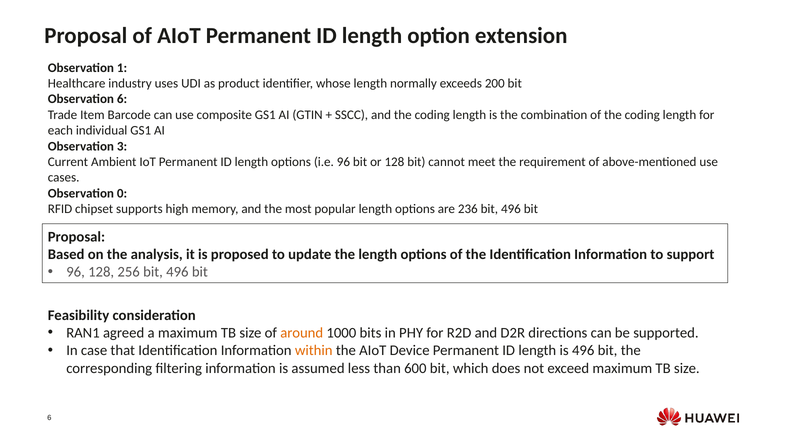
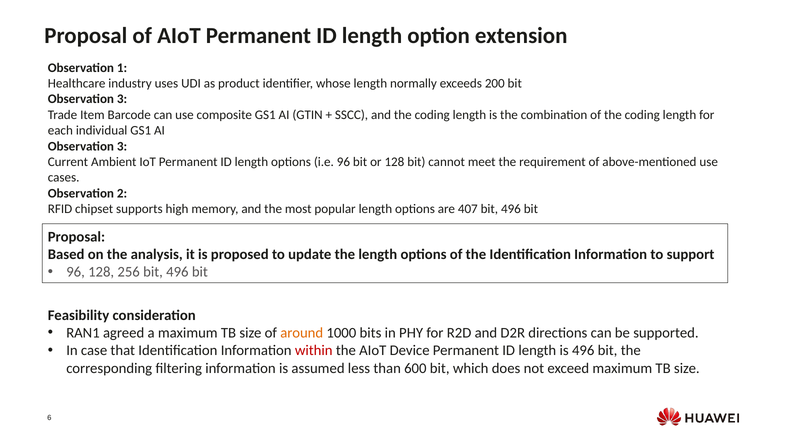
6: 6 -> 3 (122, 99)
0: 0 -> 2 (122, 193)
236: 236 -> 407 (468, 209)
within colour: orange -> red (314, 350)
